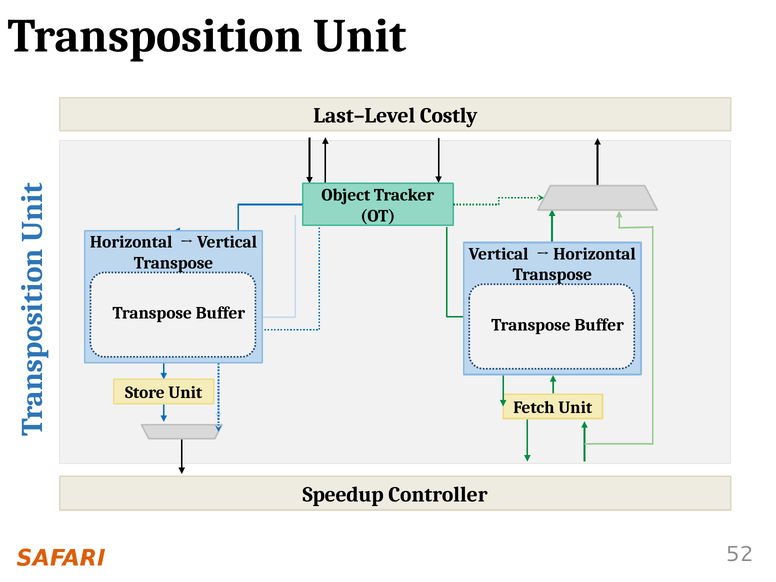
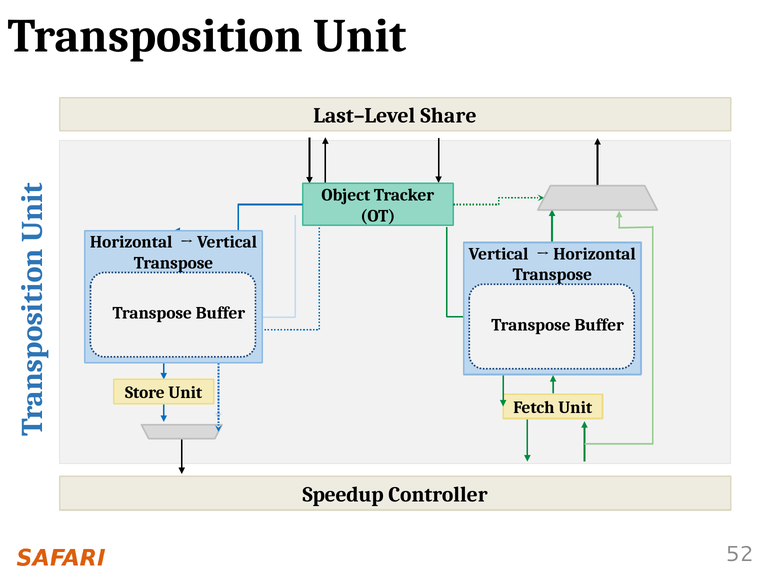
Costly: Costly -> Share (448, 116)
